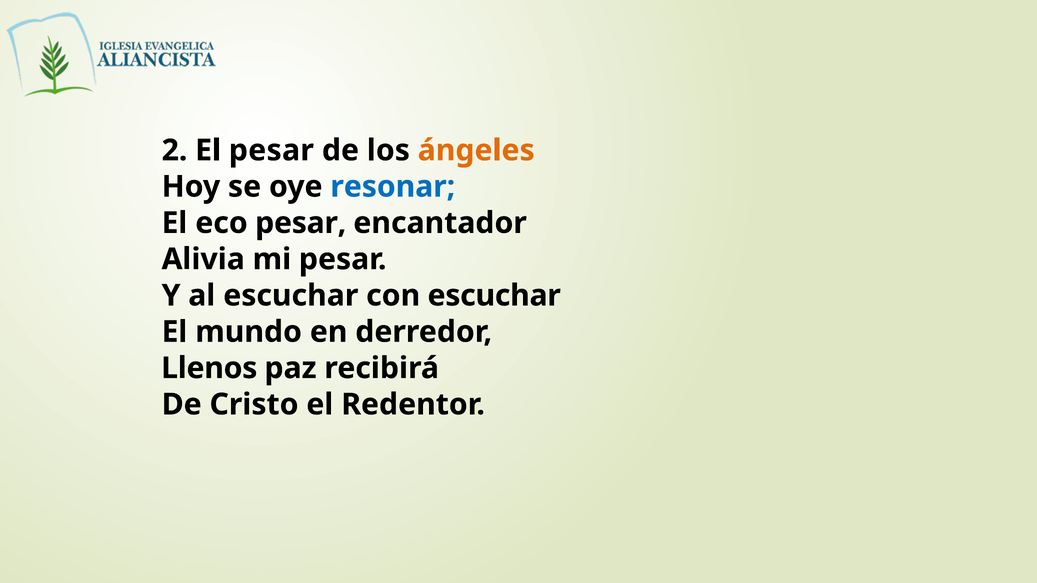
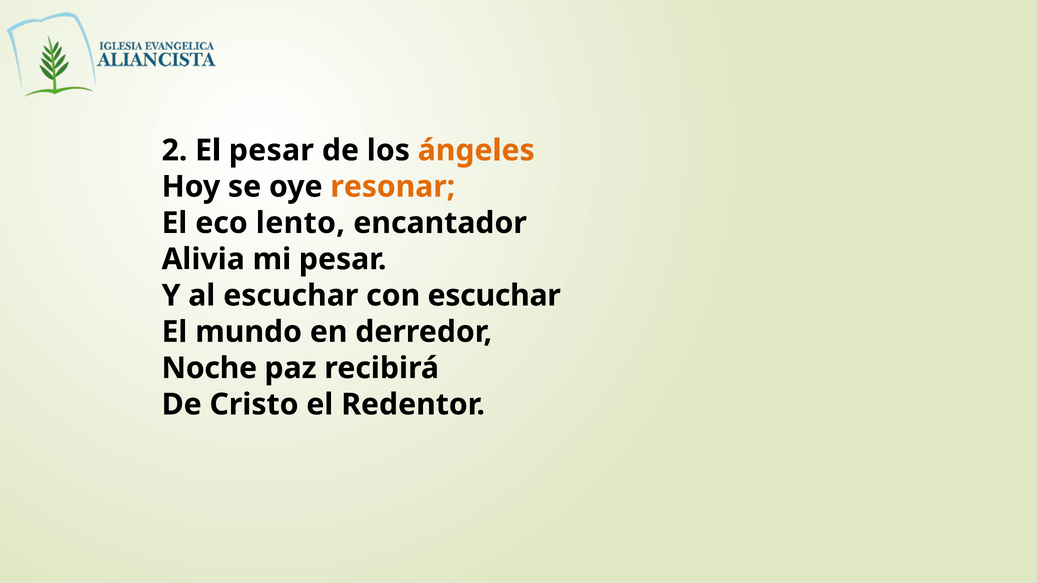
resonar colour: blue -> orange (393, 187)
eco pesar: pesar -> lento (300, 223)
Llenos: Llenos -> Noche (209, 368)
